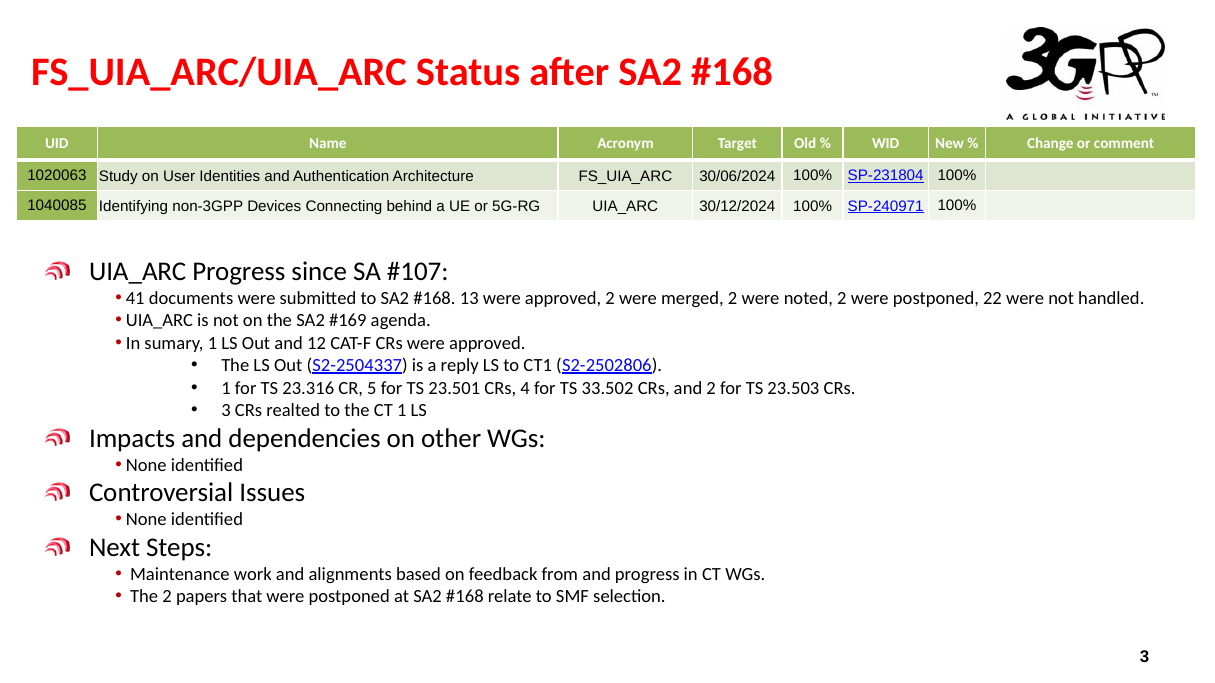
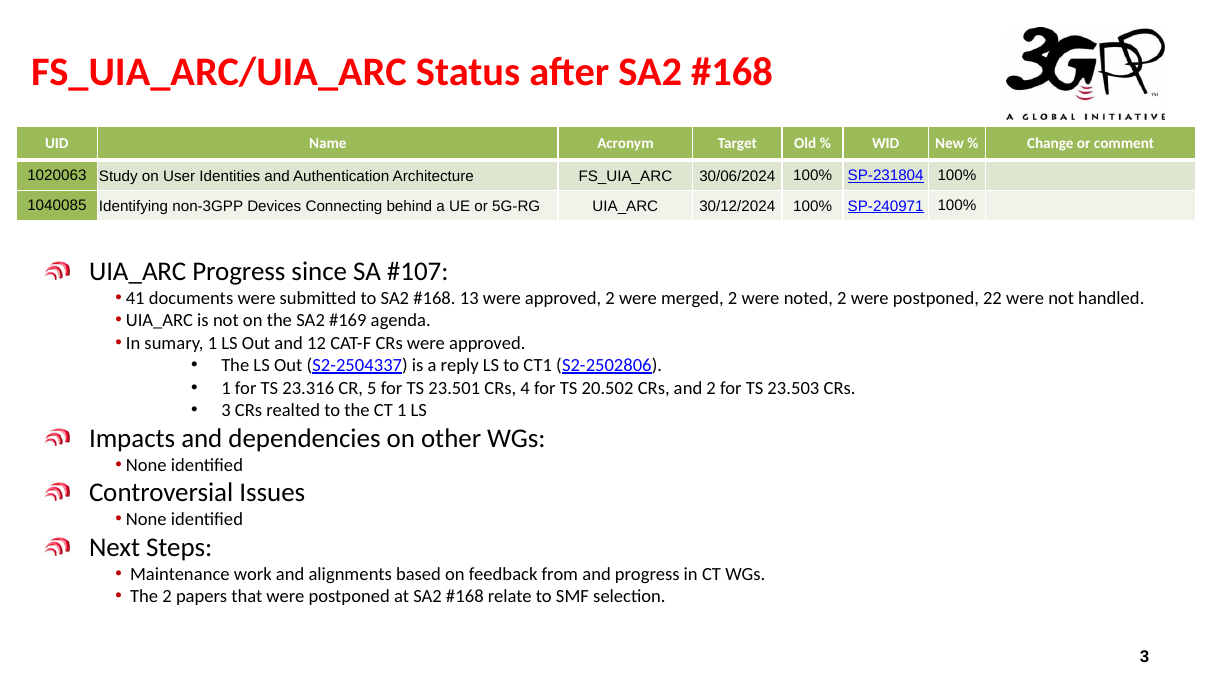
33.502: 33.502 -> 20.502 (608, 388)
